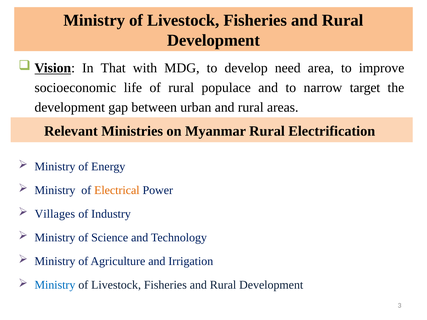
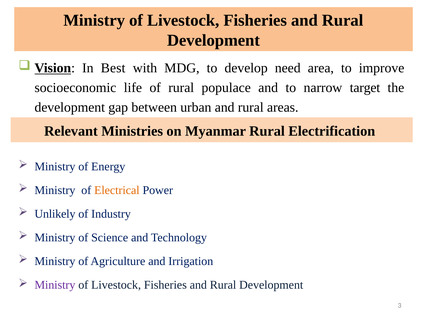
That: That -> Best (113, 68)
Villages: Villages -> Unlikely (55, 214)
Ministry colour: blue -> purple (55, 285)
